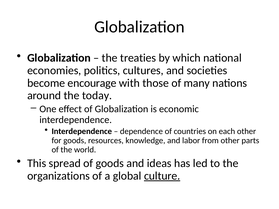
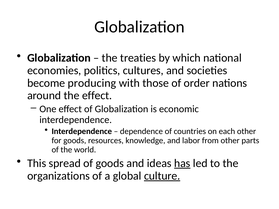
encourage: encourage -> producing (92, 83)
many: many -> order (197, 83)
the today: today -> effect (97, 96)
has underline: none -> present (182, 163)
